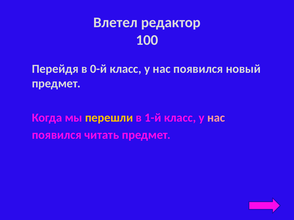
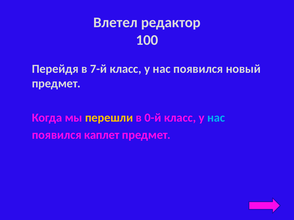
0-й: 0-й -> 7-й (98, 69)
1-й: 1-й -> 0-й (153, 118)
нас colour: pink -> light blue (216, 118)
читать: читать -> каплет (102, 135)
